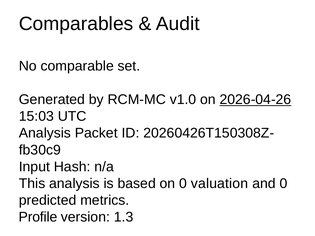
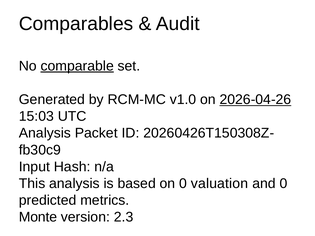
comparable underline: none -> present (77, 66)
Profile: Profile -> Monte (38, 217)
1.3: 1.3 -> 2.3 (124, 217)
